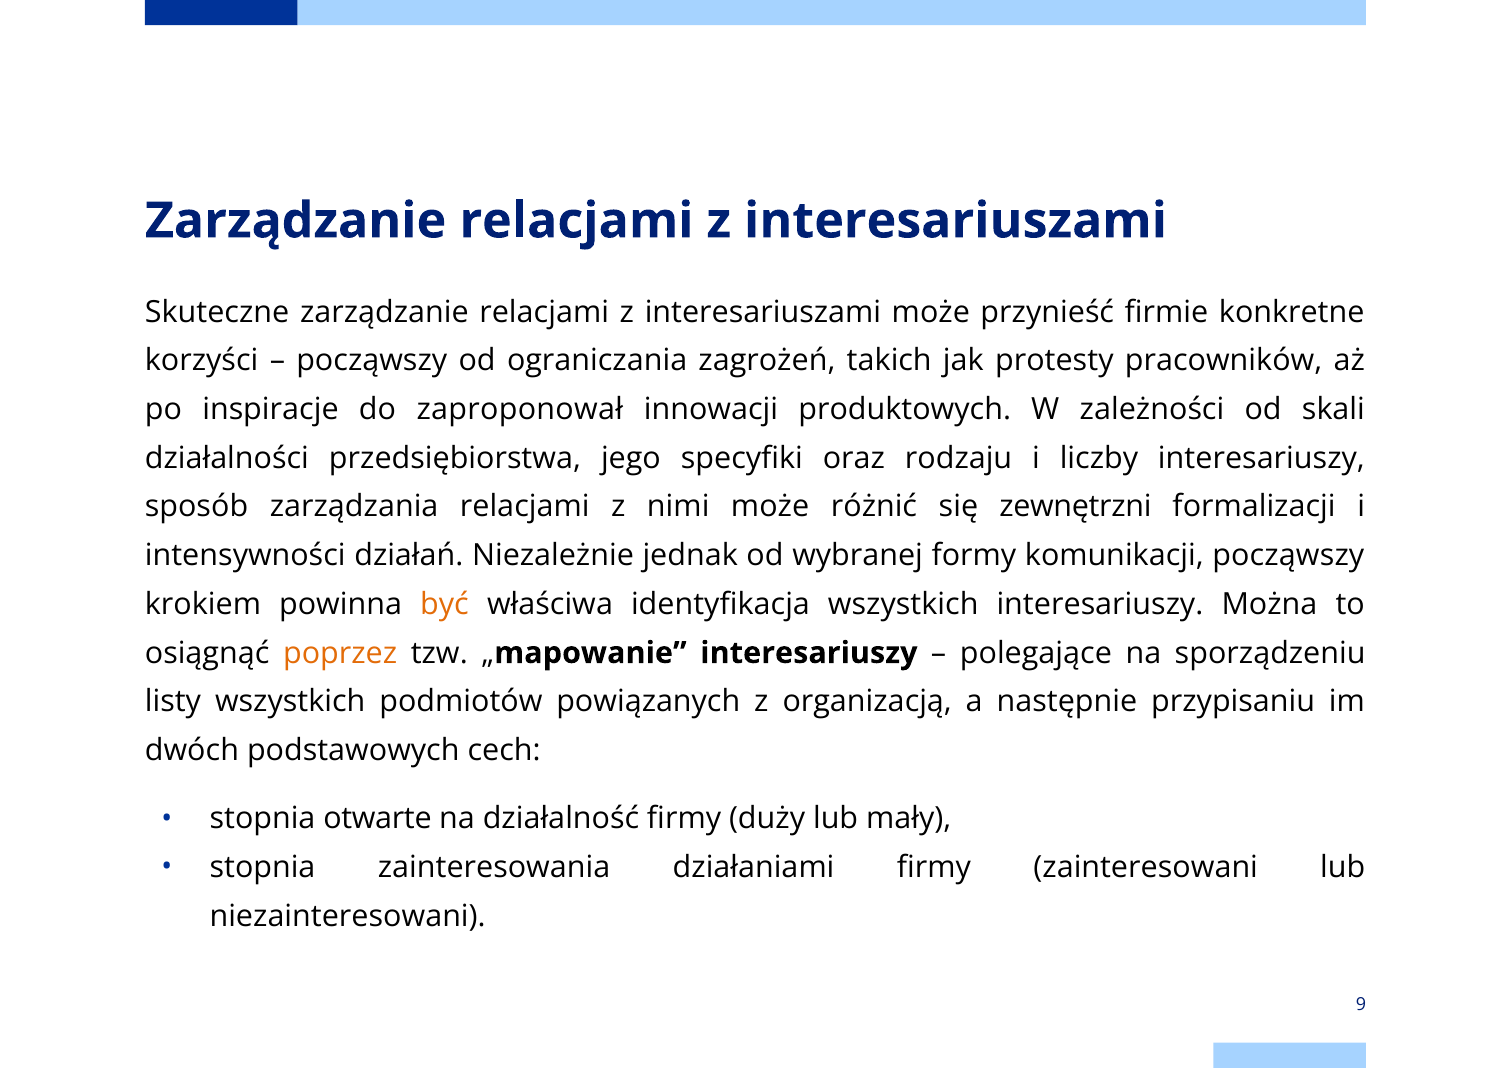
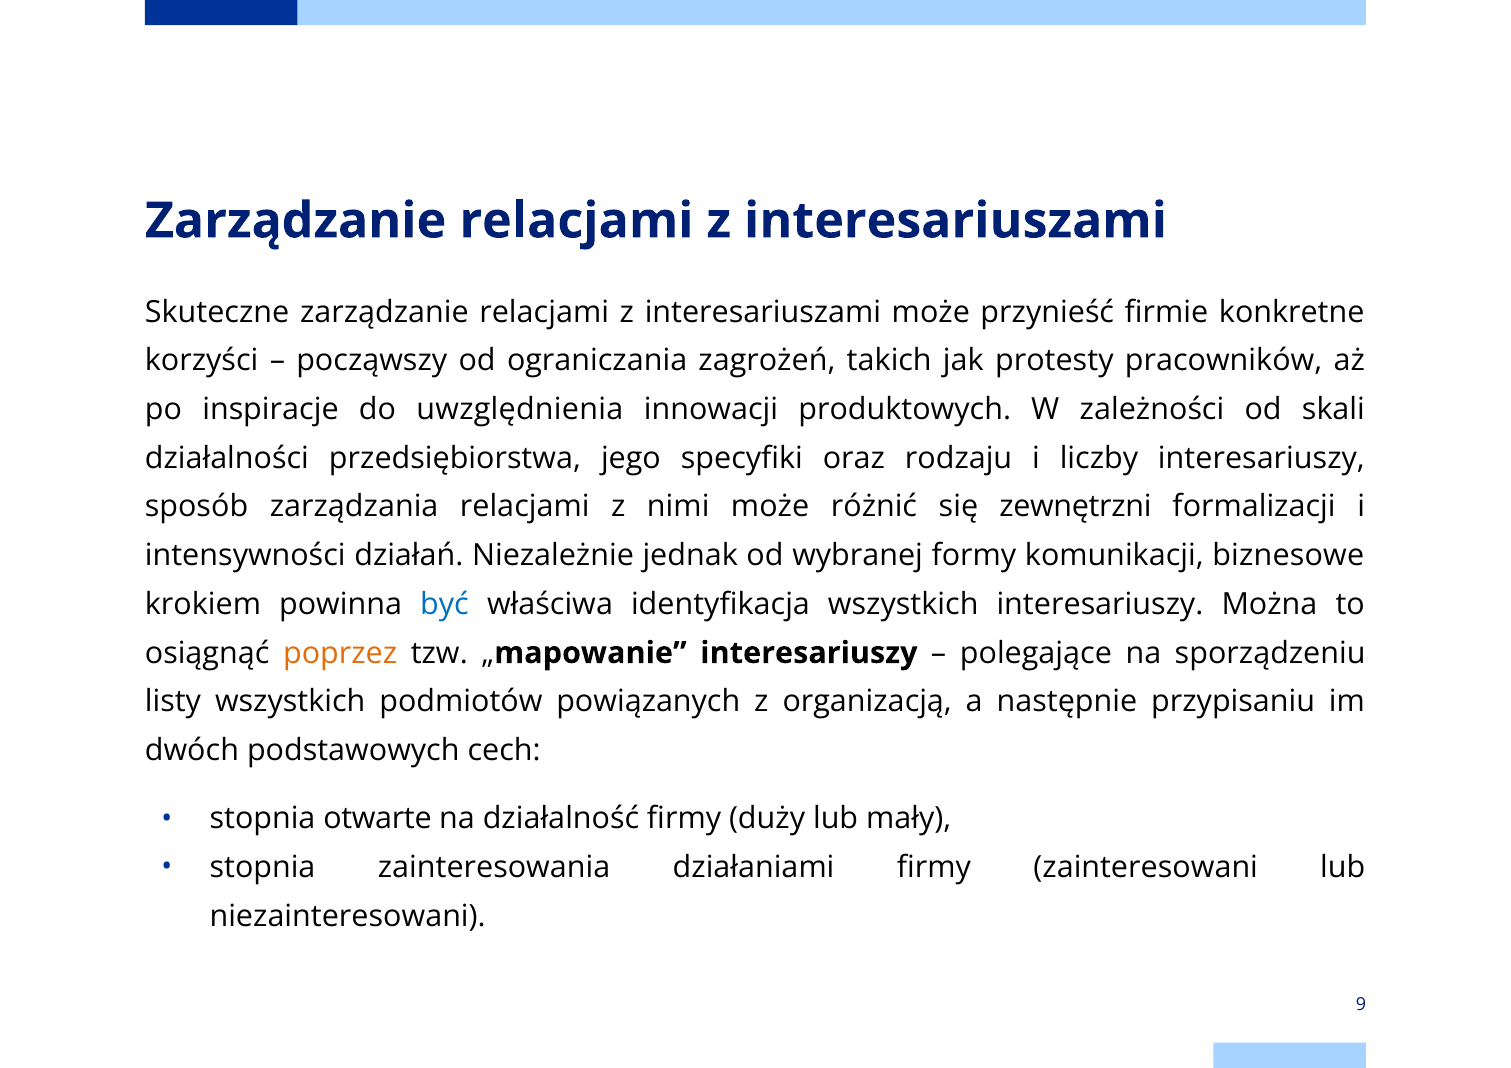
zaproponował: zaproponował -> uwzględnienia (520, 410)
komunikacji począwszy: począwszy -> biznesowe (1288, 556)
być colour: orange -> blue (444, 604)
